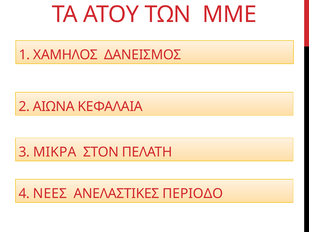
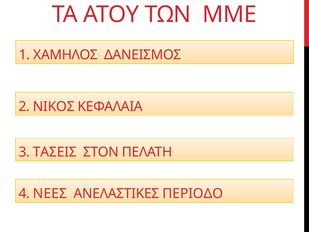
ΑΙΩΝΑ: ΑΙΩΝΑ -> ΝΙΚΟΣ (54, 106)
ΜΙΚΡΑ: ΜΙΚΡΑ -> ΤΑΣΕΙΣ (55, 152)
